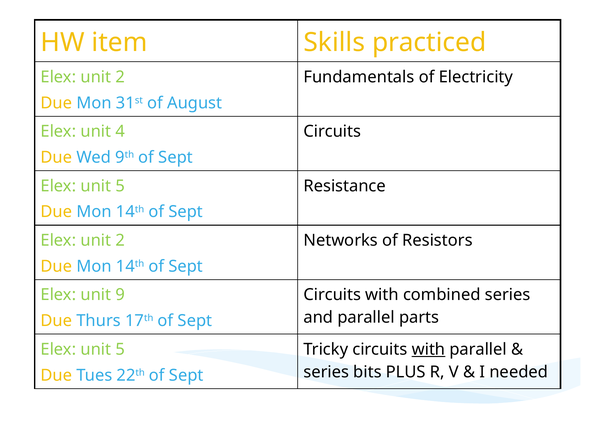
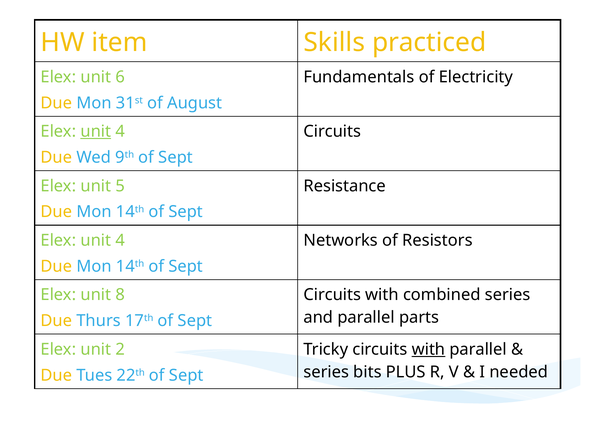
2: 2 -> 6 (120, 77)
unit underline: none -> present (96, 131)
2: 2 -> 4 (120, 240)
9: 9 -> 8 (120, 295)
5: 5 -> 2 (120, 349)
